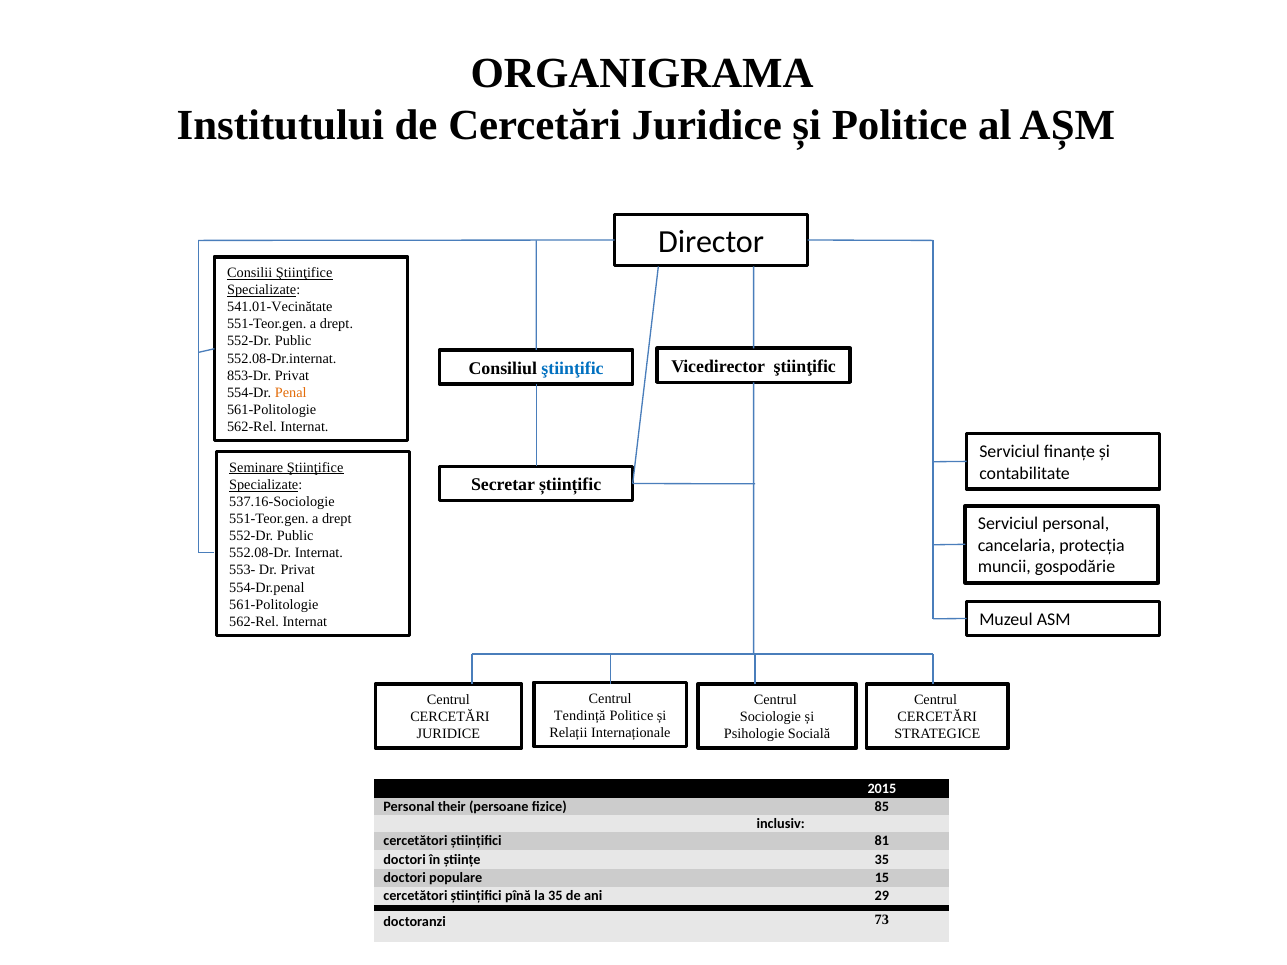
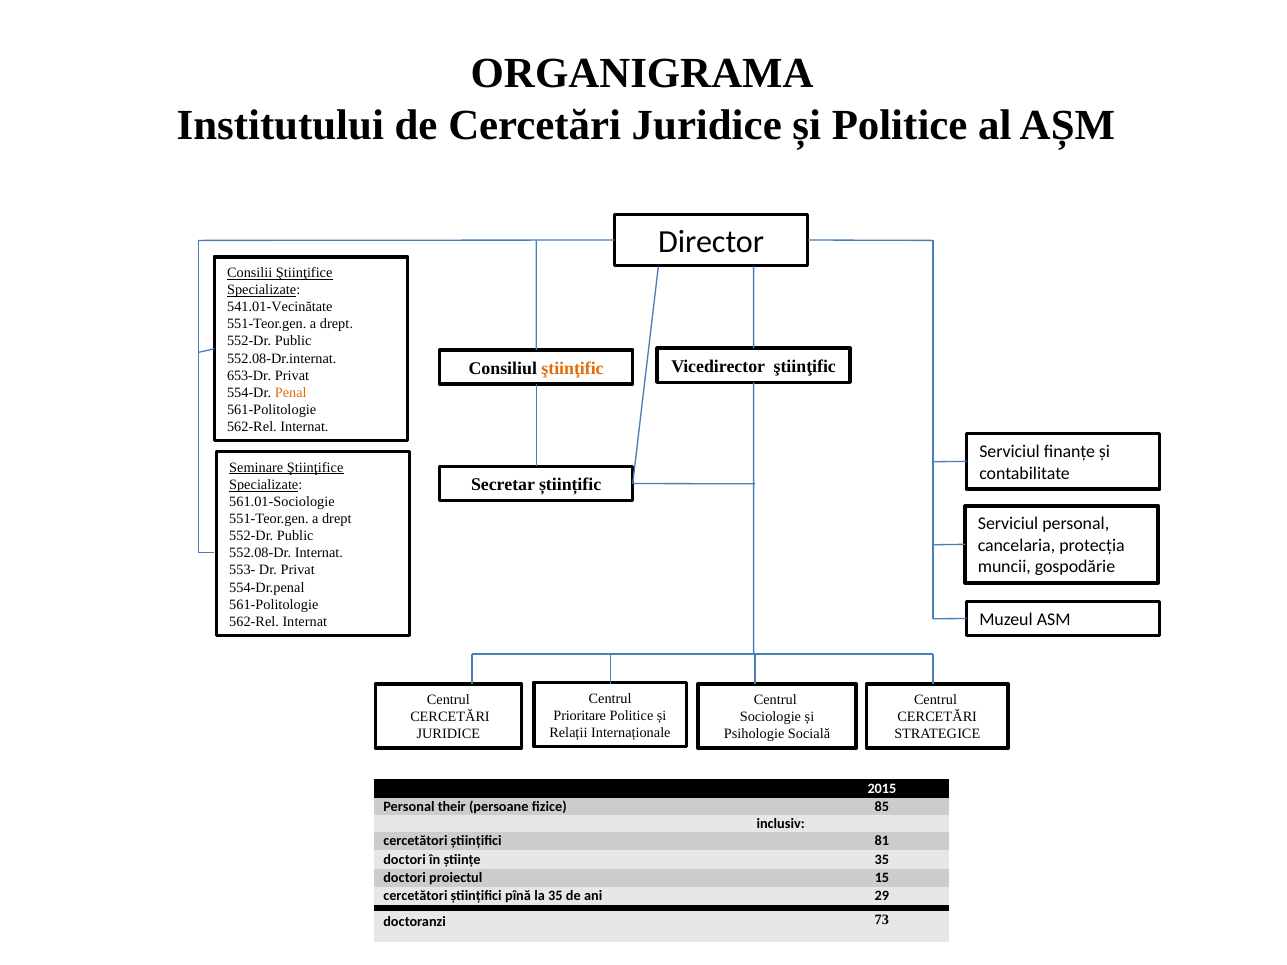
ştiinţific colour: blue -> orange (573, 368)
853-Dr: 853-Dr -> 653-Dr (249, 376)
537.16-Sociologie: 537.16-Sociologie -> 561.01-Sociologie (282, 502)
Tendință: Tendință -> Prioritare (580, 716)
populare: populare -> proiectul (456, 878)
